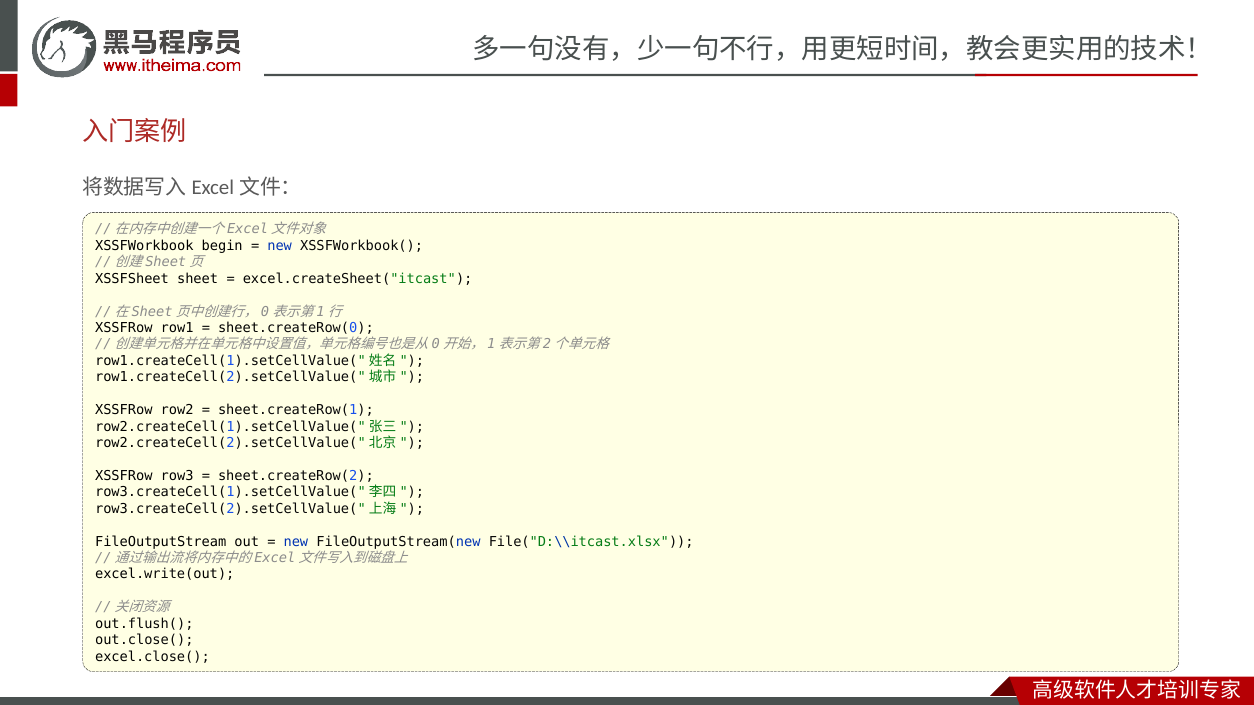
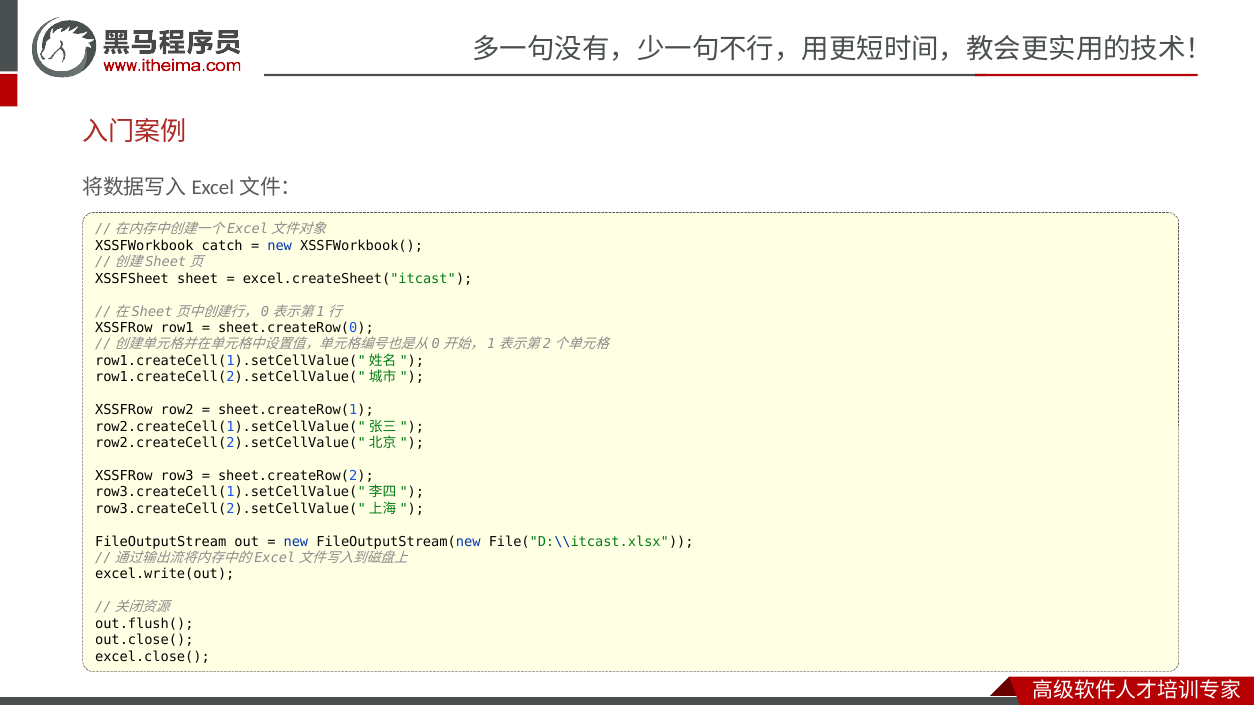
begin: begin -> catch (222, 246)
